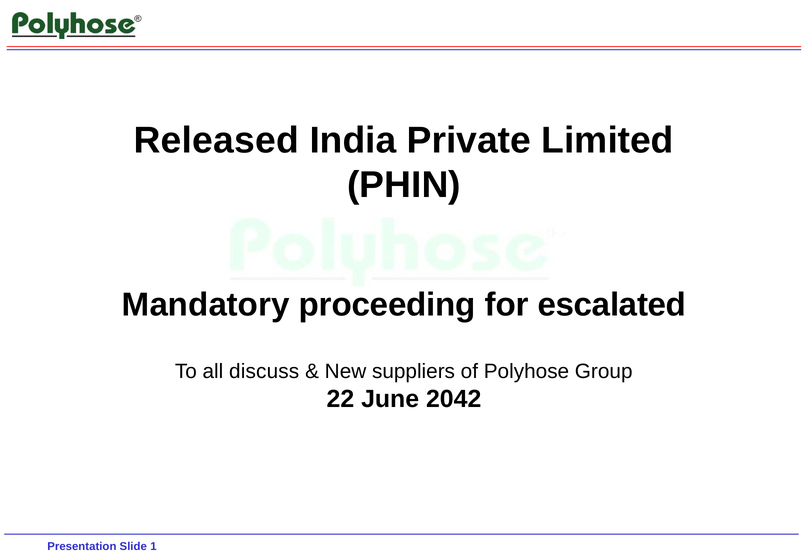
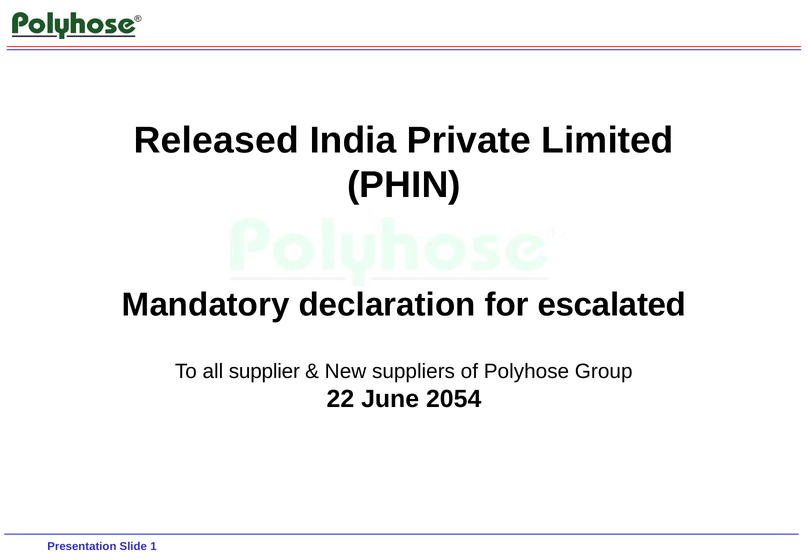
proceeding: proceeding -> declaration (387, 305)
discuss: discuss -> supplier (264, 371)
2042: 2042 -> 2054 (454, 399)
